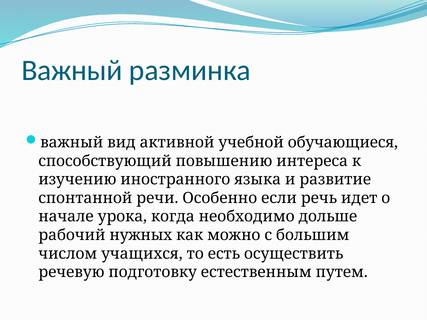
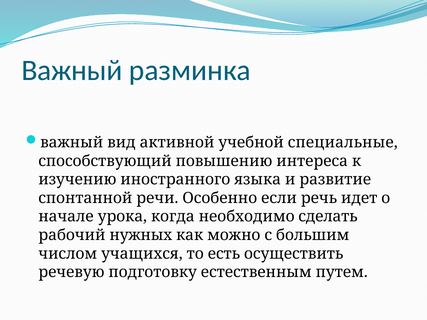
обучающиеся: обучающиеся -> специальные (343, 143)
дольше: дольше -> сделать (328, 217)
